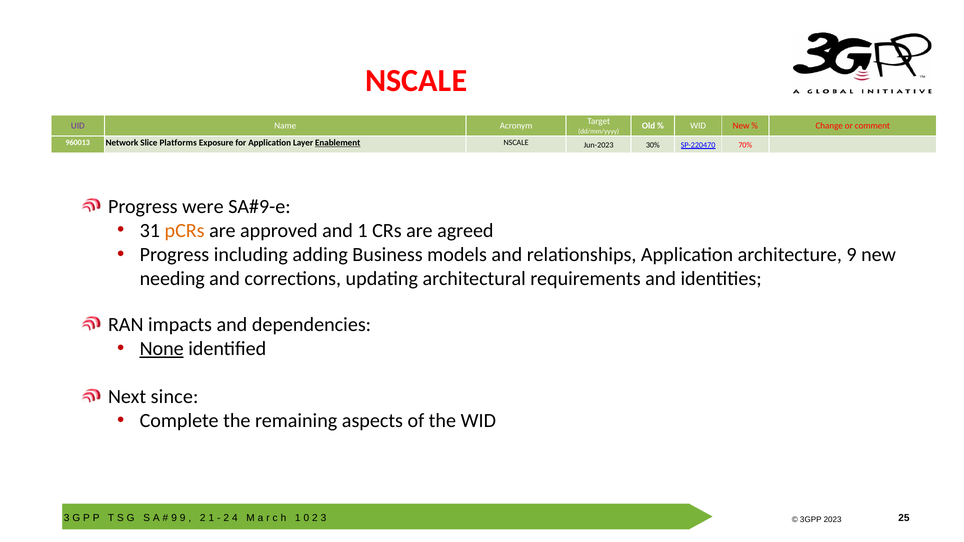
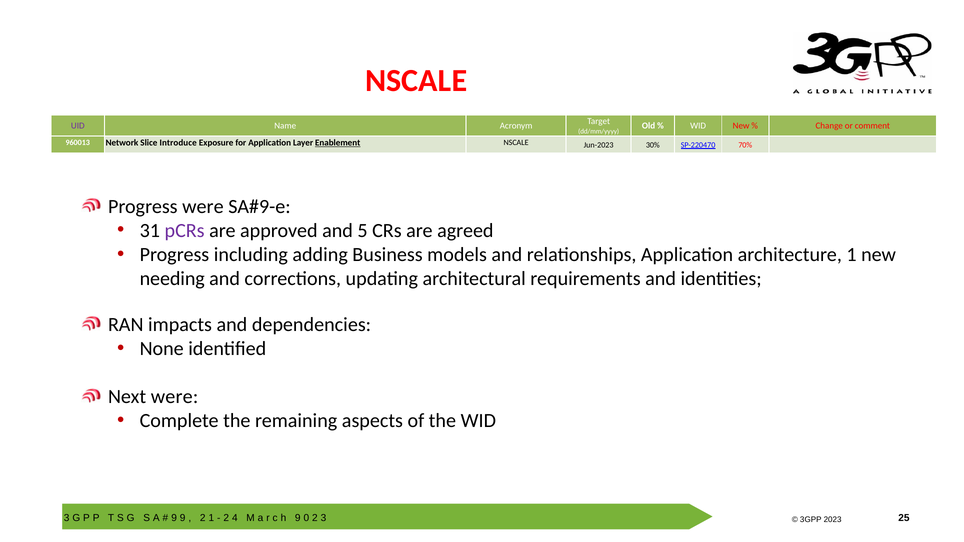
Platforms: Platforms -> Introduce (178, 143)
pCRs colour: orange -> purple (185, 231)
and 1: 1 -> 5 (363, 231)
architecture 9: 9 -> 1 (852, 255)
None underline: present -> none (162, 349)
Next since: since -> were (175, 397)
1: 1 -> 9 (298, 518)
